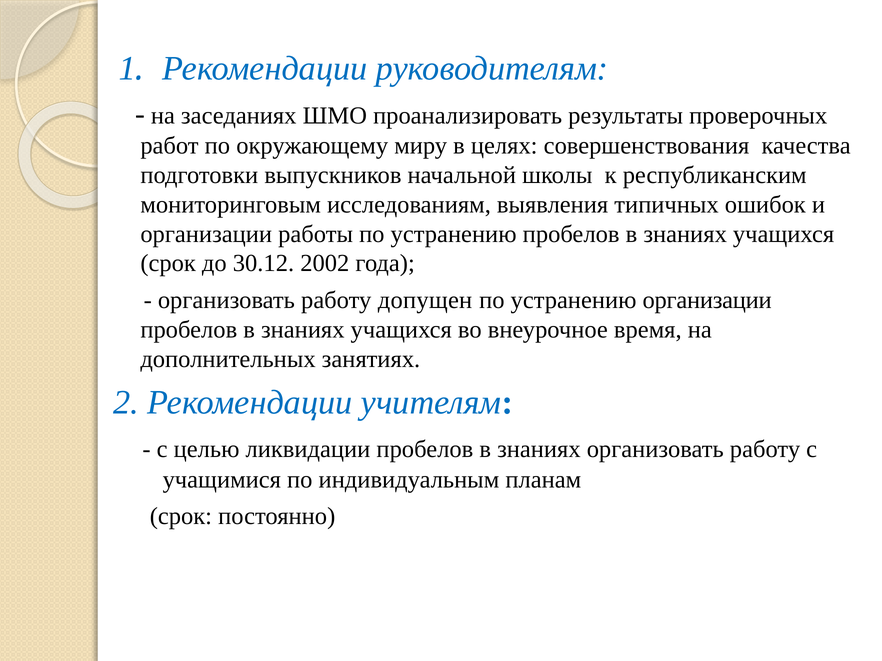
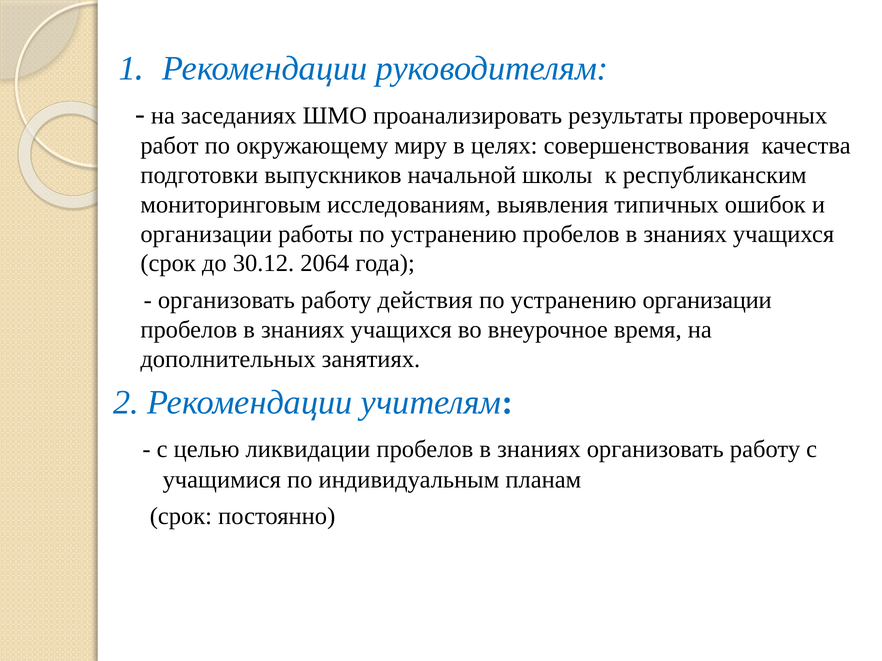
2002: 2002 -> 2064 (325, 264)
допущен: допущен -> действия (425, 300)
